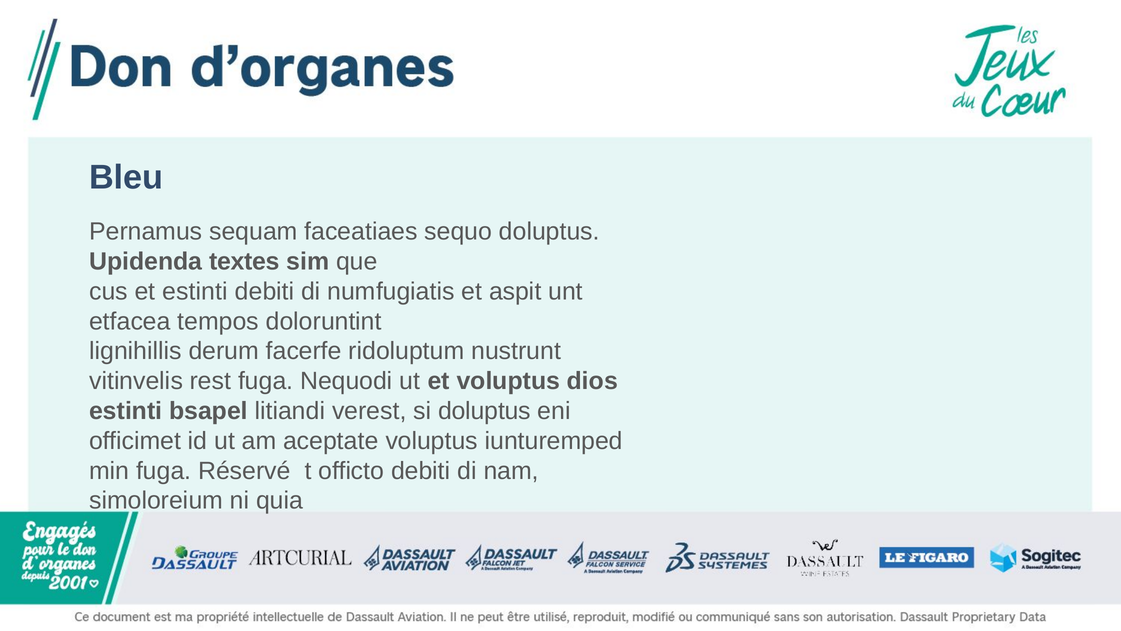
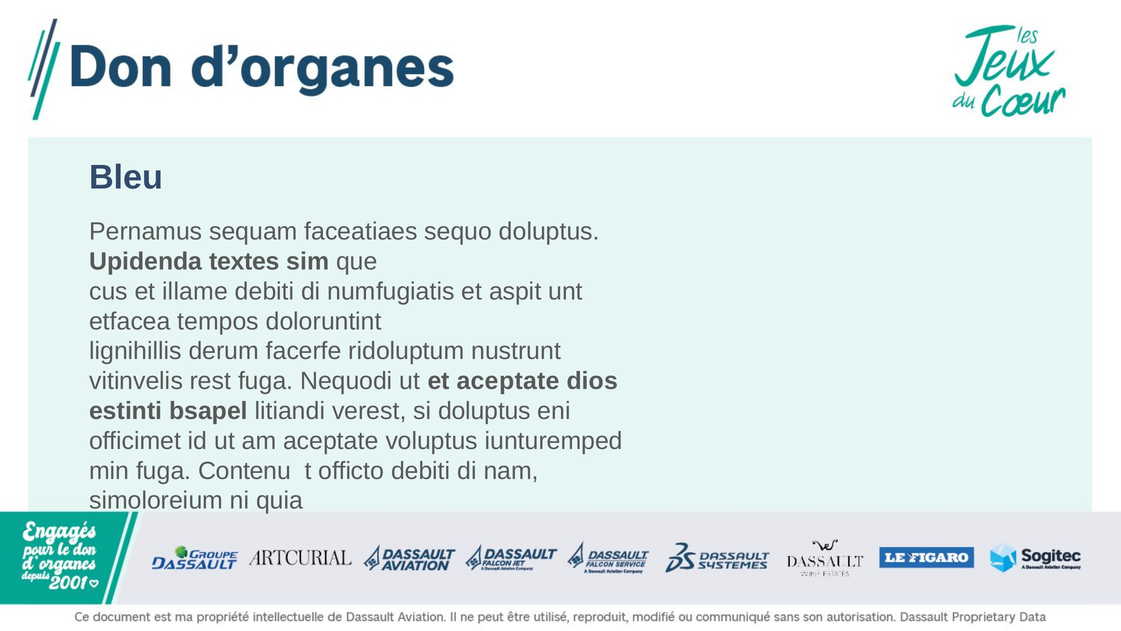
et estinti: estinti -> illame (195, 291)
et voluptus: voluptus -> aceptate (508, 381)
Réservé: Réservé -> Contenu (245, 471)
